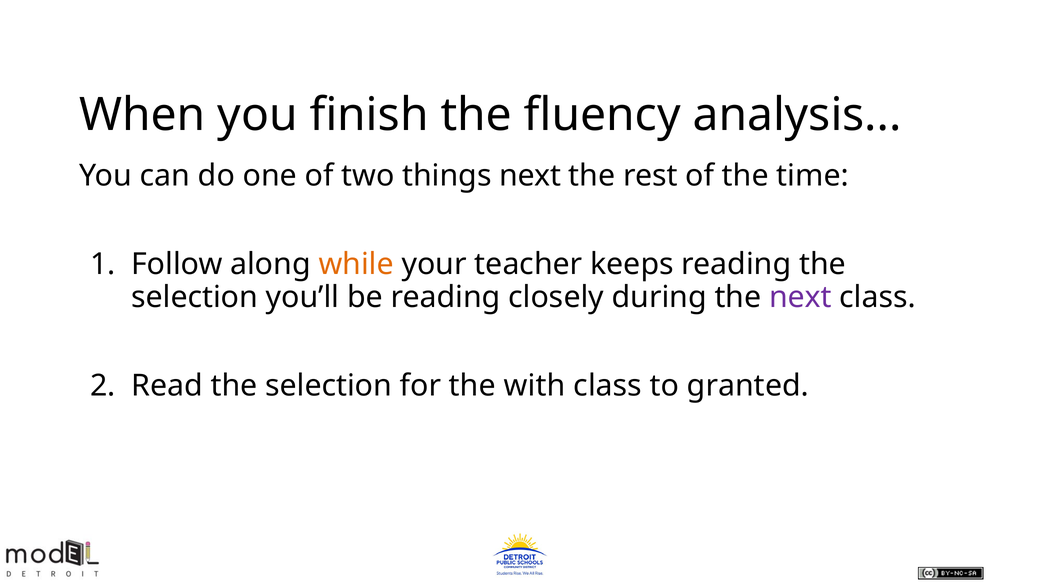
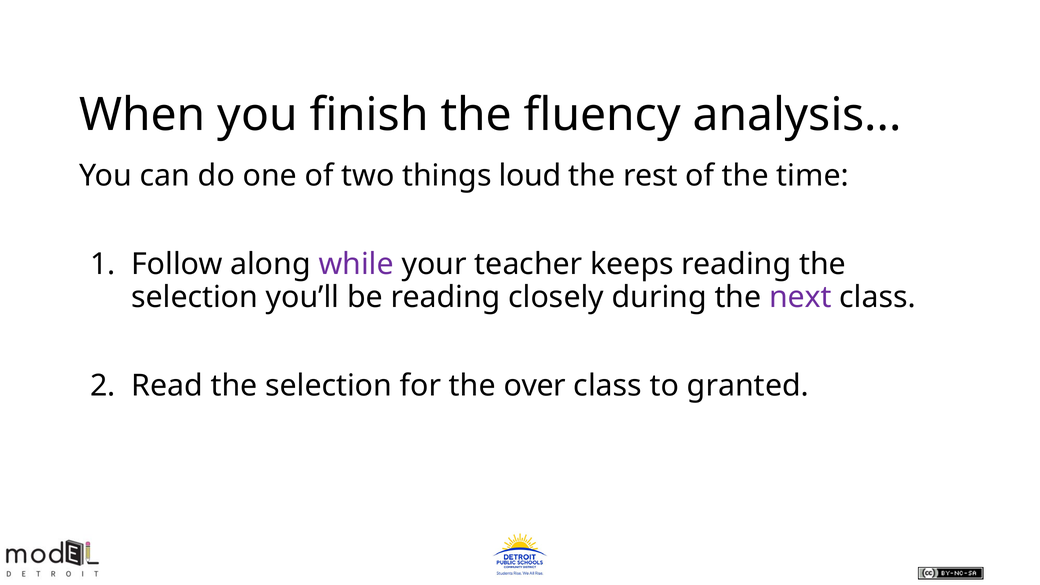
things next: next -> loud (530, 176)
while colour: orange -> purple (356, 264)
with: with -> over (535, 386)
